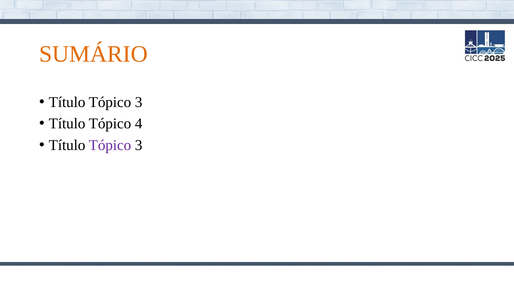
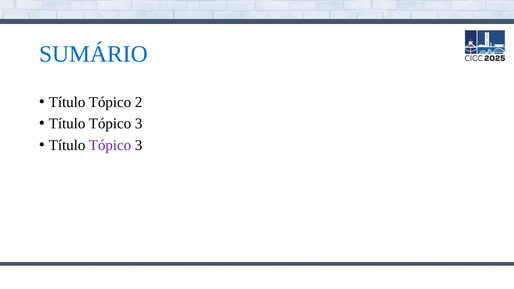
SUMÁRIO colour: orange -> blue (93, 54)
3: 3 -> 2 (139, 102)
4: 4 -> 3 (139, 124)
